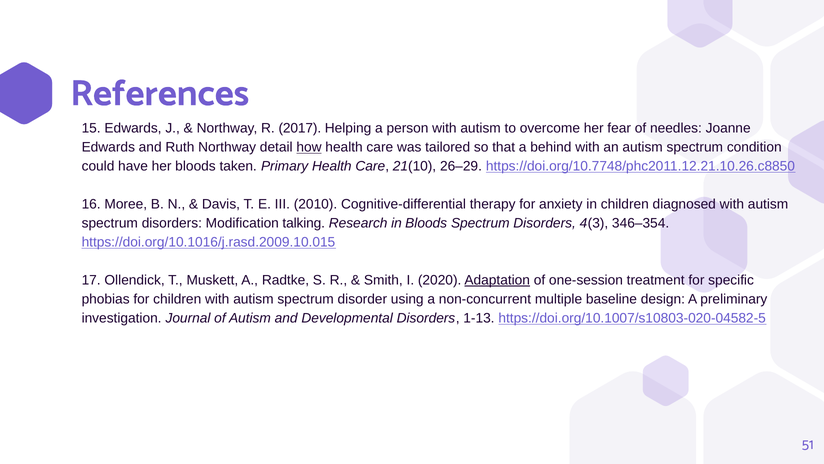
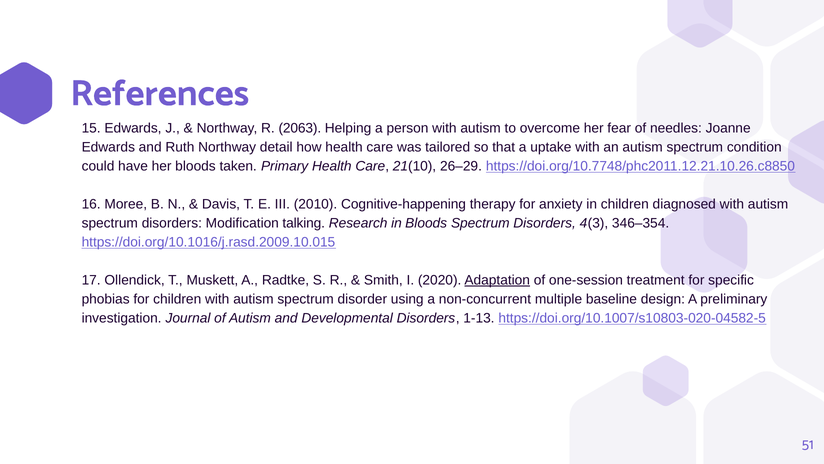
2017: 2017 -> 2063 (300, 128)
how underline: present -> none (309, 147)
behind: behind -> uptake (551, 147)
Cognitive-differential: Cognitive-differential -> Cognitive-happening (404, 204)
